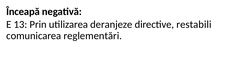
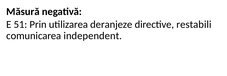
Înceapă: Înceapă -> Măsură (23, 12)
13: 13 -> 51 (21, 24)
reglementări: reglementări -> independent (93, 36)
